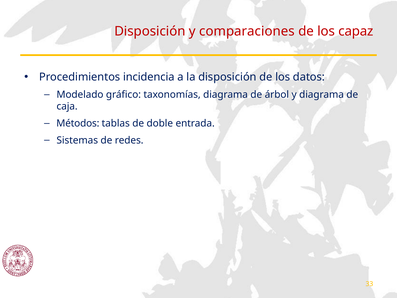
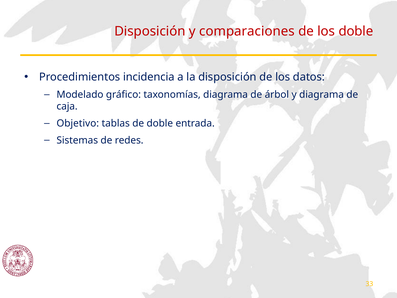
los capaz: capaz -> doble (356, 31)
Métodos: Métodos -> Objetivo (78, 123)
